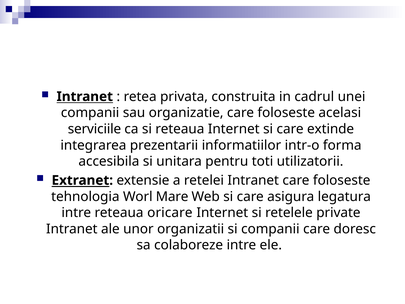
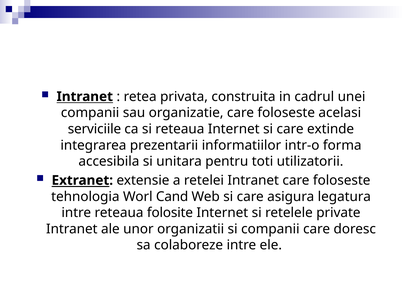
Mare: Mare -> Cand (172, 196)
oricare: oricare -> folosite (170, 213)
